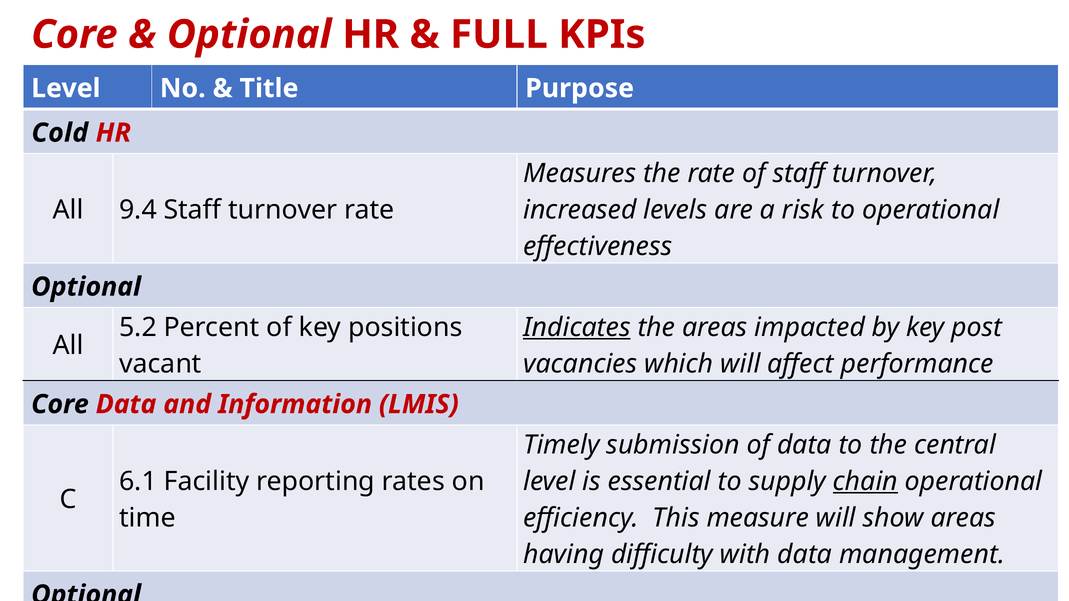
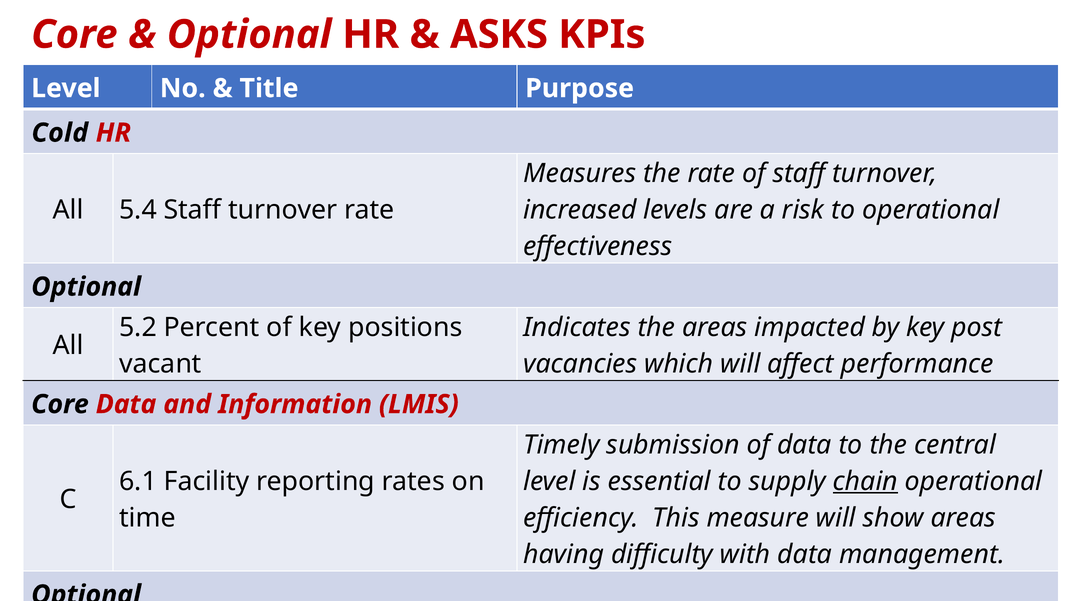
FULL: FULL -> ASKS (499, 35)
9.4: 9.4 -> 5.4 (138, 210)
Indicates underline: present -> none (577, 327)
